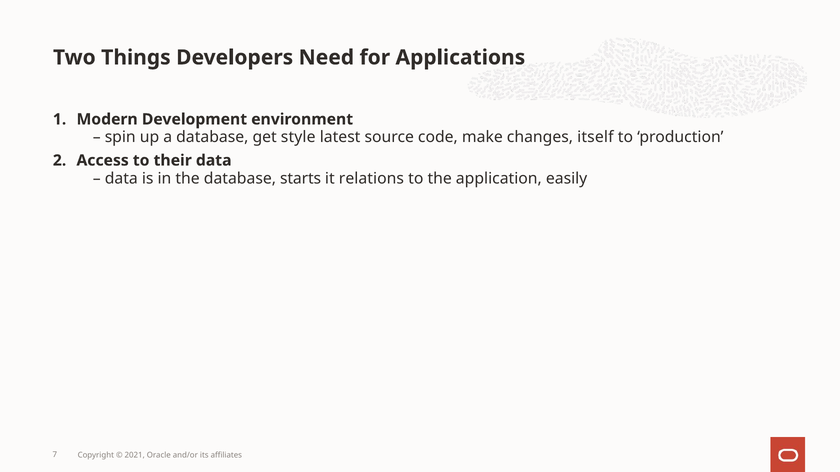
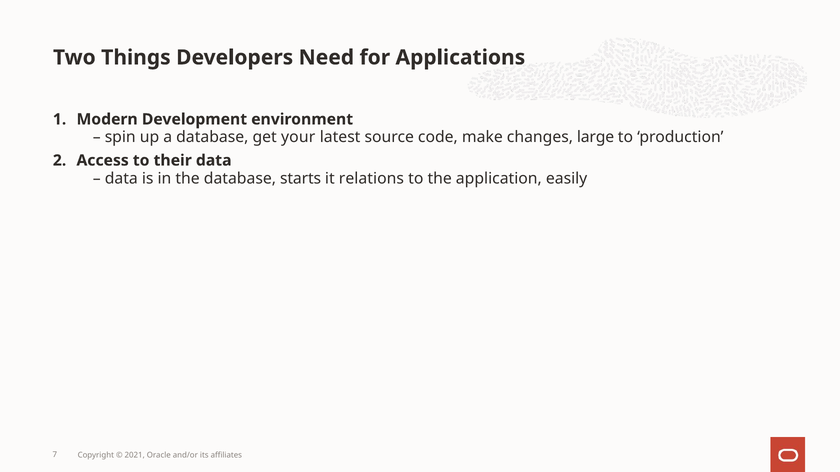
style: style -> your (298, 137)
itself: itself -> large (596, 137)
